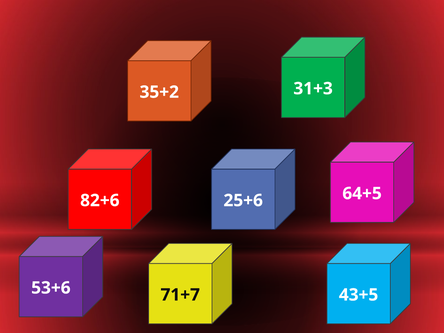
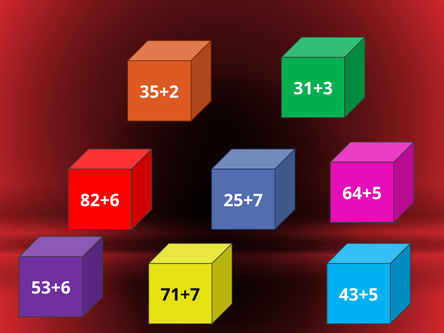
25+6: 25+6 -> 25+7 (243, 200)
